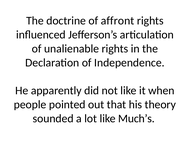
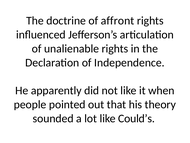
Much’s: Much’s -> Could’s (136, 118)
